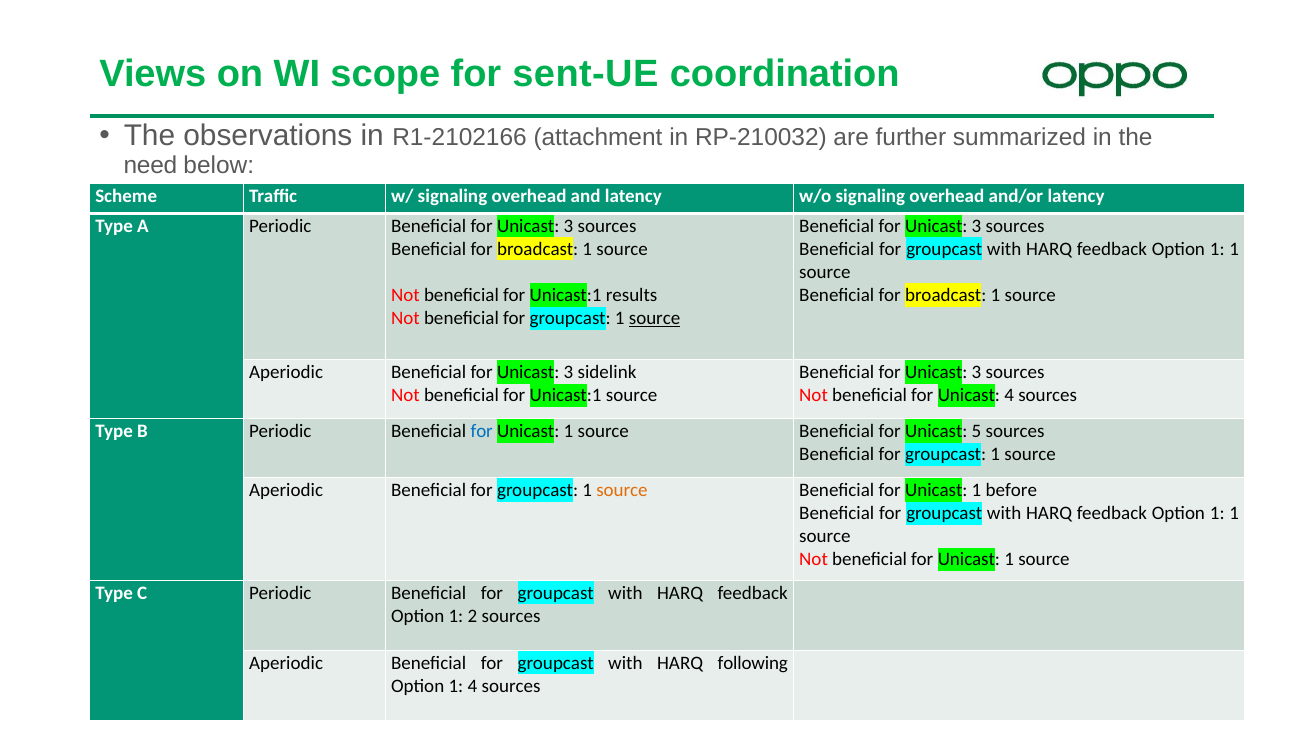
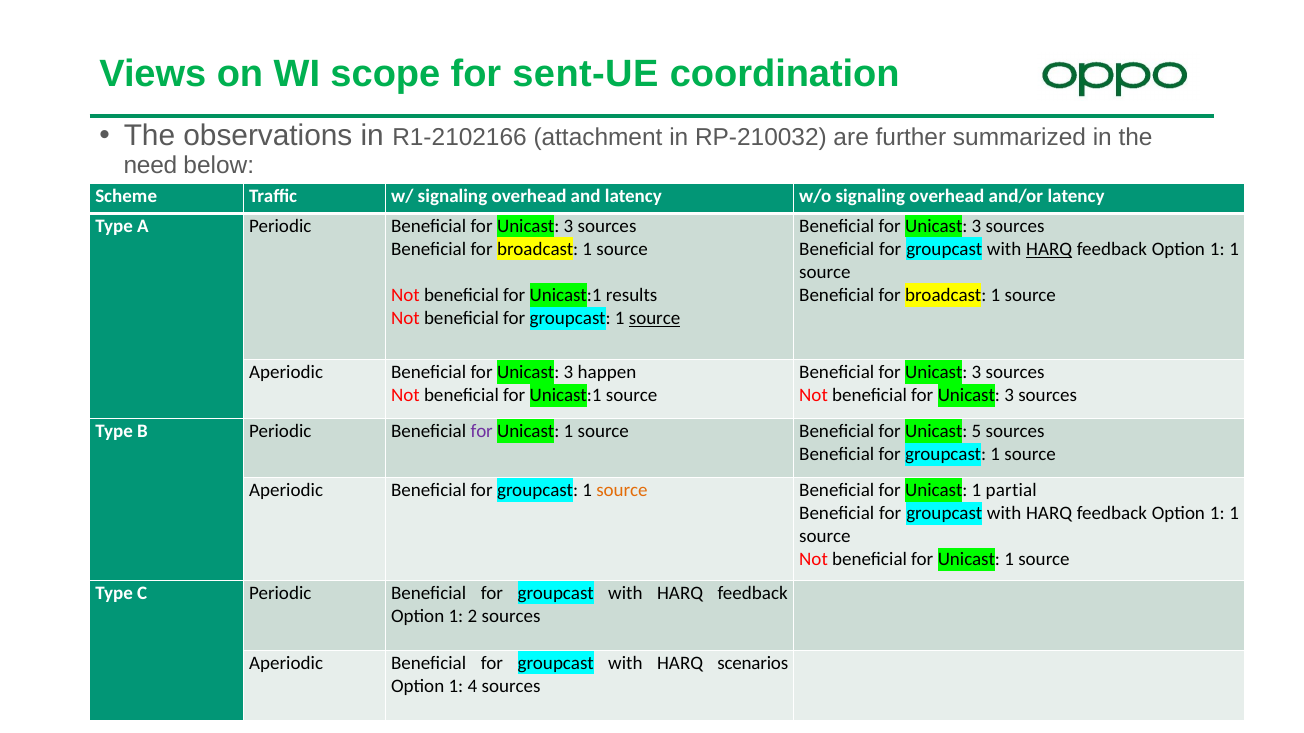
HARQ underline: none -> present (1049, 249)
sidelink: sidelink -> happen (607, 372)
4: 4 -> 3 (1009, 396)
for colour: blue -> purple (482, 432)
before: before -> partial (1011, 491)
following: following -> scenarios (753, 663)
